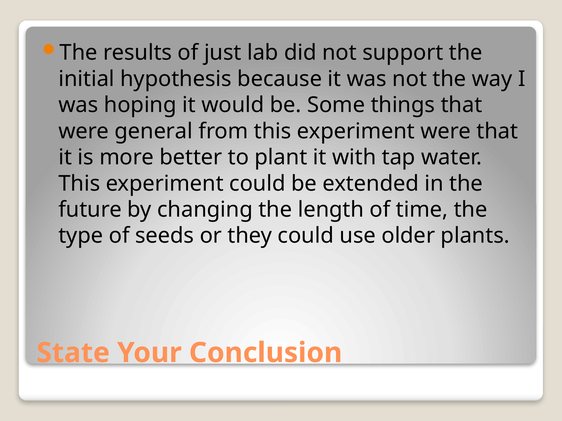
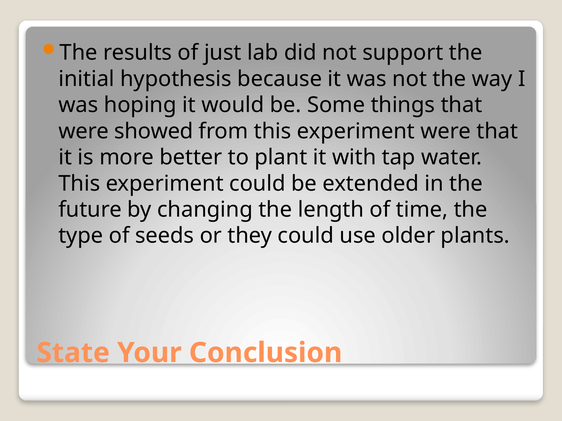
general: general -> showed (154, 131)
